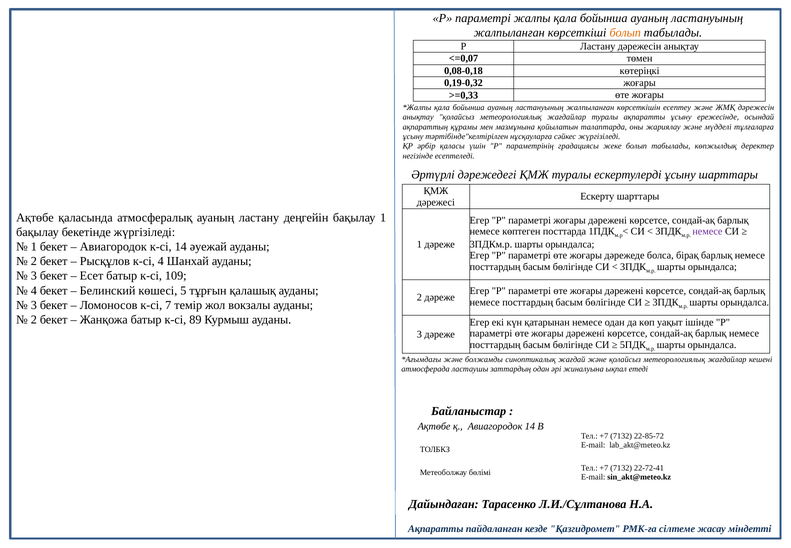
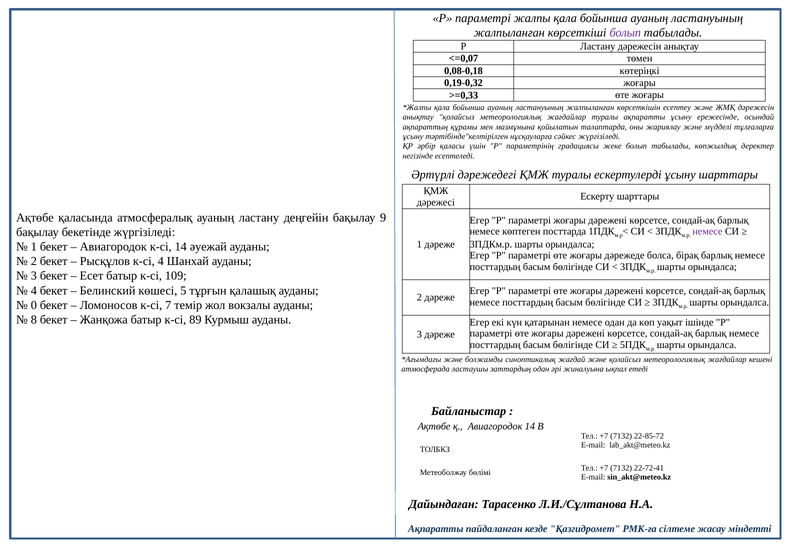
болып colour: orange -> purple (625, 33)
бақылау 1: 1 -> 9 (383, 217)
3: 3 -> 0 (34, 305)
2: 2 -> 8 (34, 320)
